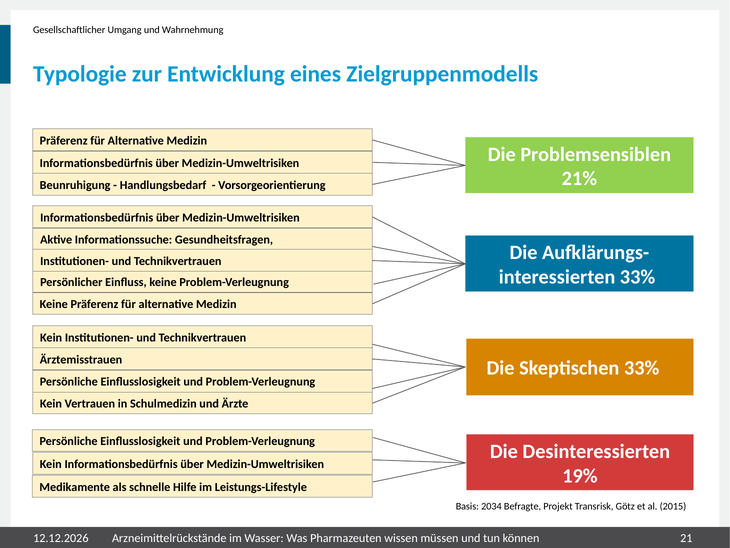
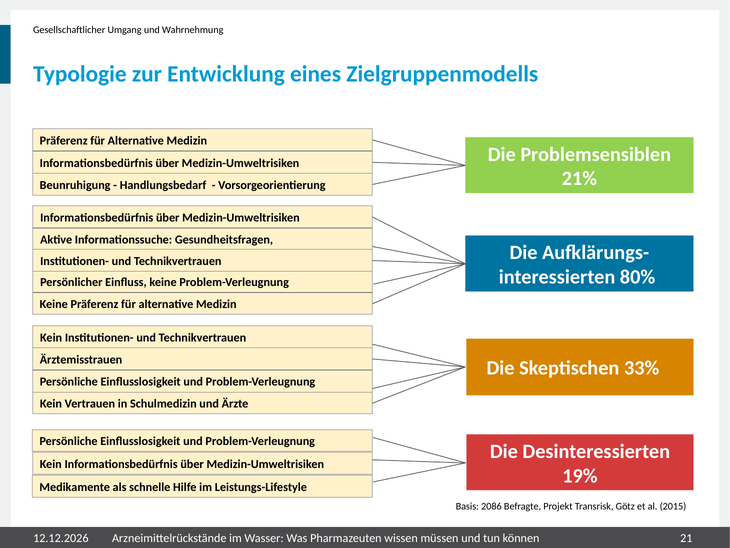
33%: 33% -> 80% (638, 277)
2034: 2034 -> 2086 (491, 506)
